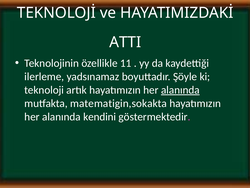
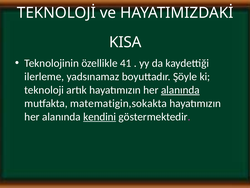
ATTI: ATTI -> KISA (125, 42)
11: 11 -> 41 (126, 63)
kendini underline: none -> present (100, 116)
